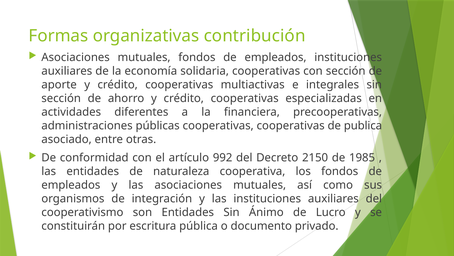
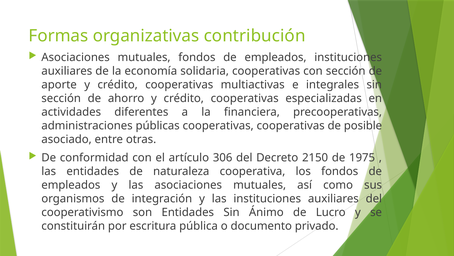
publica: publica -> posible (363, 125)
992: 992 -> 306 (223, 157)
1985: 1985 -> 1975 (362, 157)
